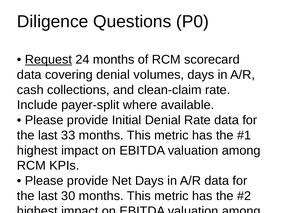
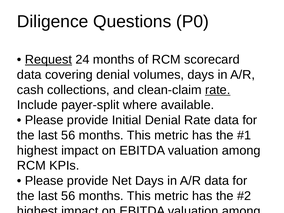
rate underline: none -> present (218, 90)
33: 33 -> 56 (68, 135)
30: 30 -> 56 (68, 196)
